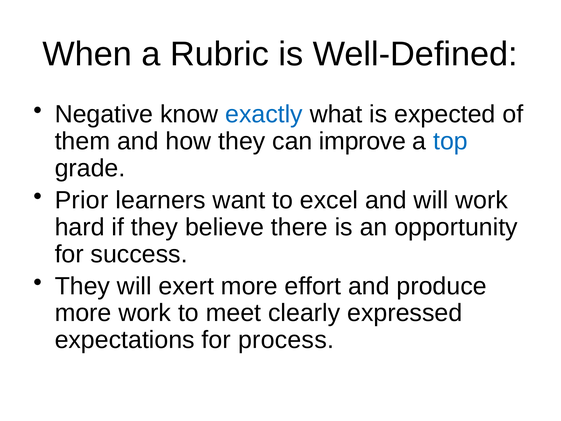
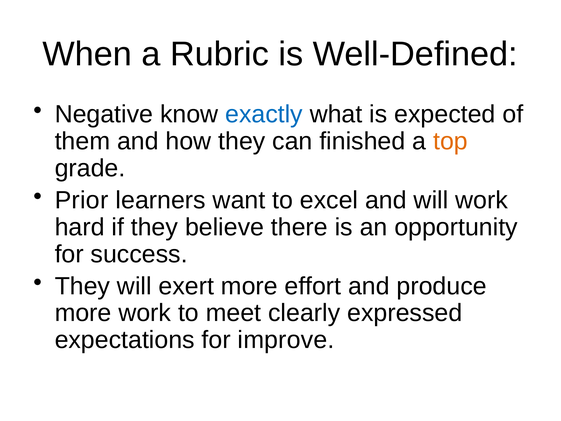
improve: improve -> finished (362, 141)
top colour: blue -> orange (450, 141)
process: process -> improve (286, 340)
